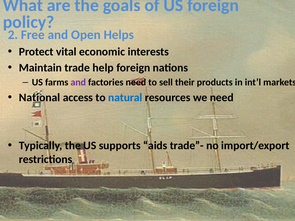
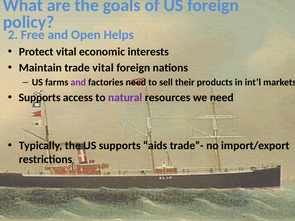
trade help: help -> vital (103, 68)
National: National -> Supports (40, 98)
natural colour: blue -> purple (125, 98)
